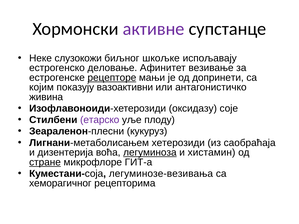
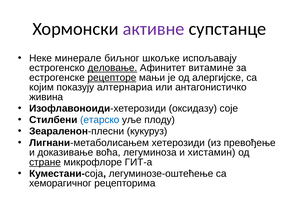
слузокожи: слузокожи -> минерале (78, 58)
деловање underline: none -> present (112, 68)
везивање: везивање -> витамине (211, 68)
допринети: допринети -> алергијске (218, 78)
вазоактивни: вазоактивни -> алтернариа (125, 87)
етарско colour: purple -> blue (100, 120)
саобраћаја: саобраћаја -> превођење (250, 143)
дизентерија: дизентерија -> доказивање (65, 153)
легуминоза underline: present -> none (150, 153)
легуминозе-везивања: легуминозе-везивања -> легуминозе-оштећење (161, 174)
